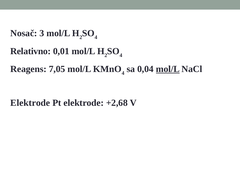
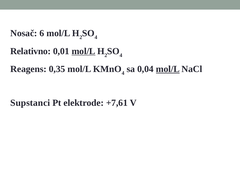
3: 3 -> 6 (42, 33)
mol/L underline: none -> present (84, 51)
7,05: 7,05 -> 0,35 (57, 69)
Elektrode: Elektrode -> Supstanci (30, 103)
+2,68: +2,68 -> +7,61 (117, 103)
